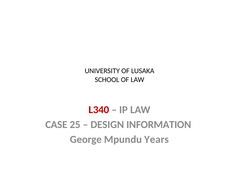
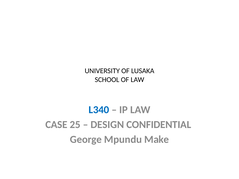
L340 colour: red -> blue (99, 110)
INFORMATION: INFORMATION -> CONFIDENTIAL (159, 125)
Years: Years -> Make (157, 140)
